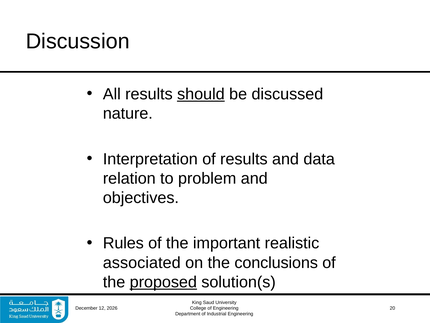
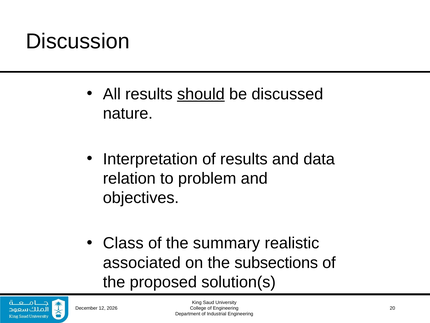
Rules: Rules -> Class (123, 243)
important: important -> summary (227, 243)
conclusions: conclusions -> subsections (276, 262)
proposed underline: present -> none (163, 282)
